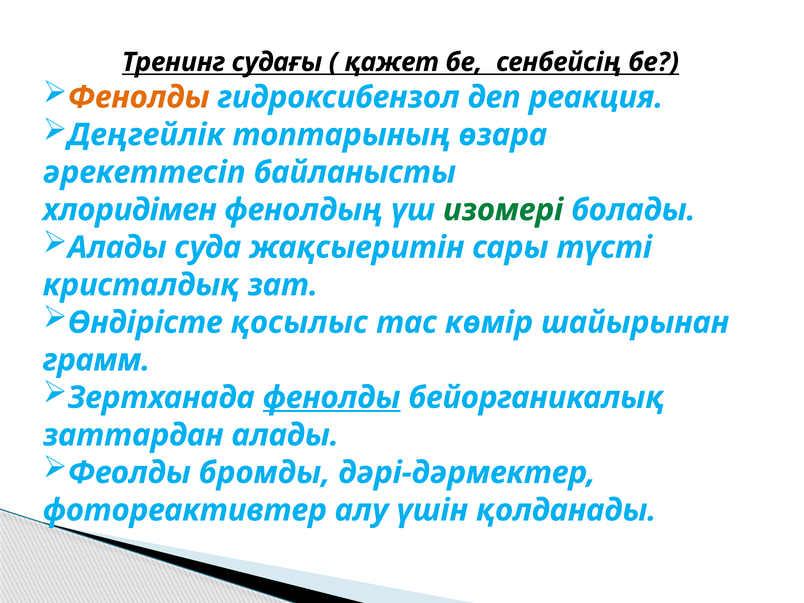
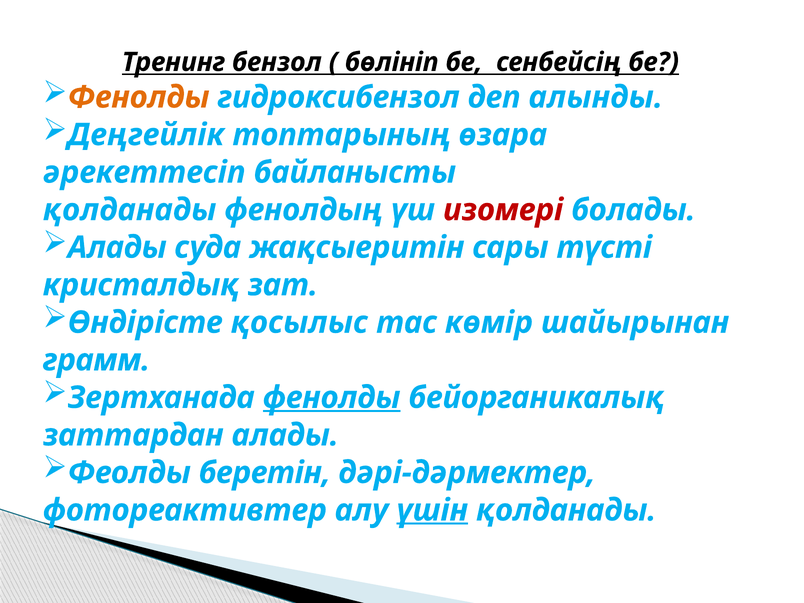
судағы: судағы -> бензол (277, 62)
қажет: қажет -> бөлініп (392, 62)
реакция: реакция -> алынды (596, 97)
хлоридімен: хлоридімен -> қолданады (130, 210)
изомері colour: green -> red (503, 210)
бромды: бромды -> беретін (265, 473)
үшін underline: none -> present (432, 510)
